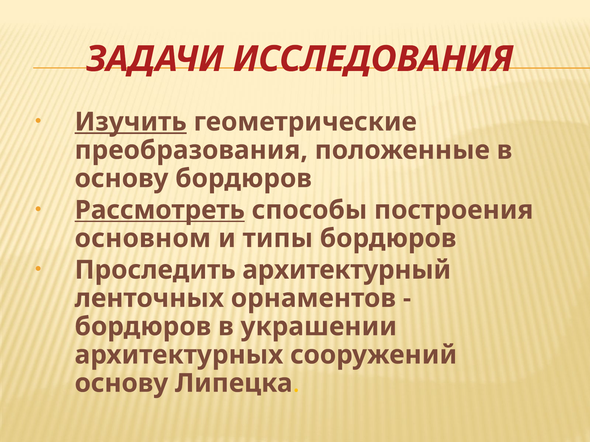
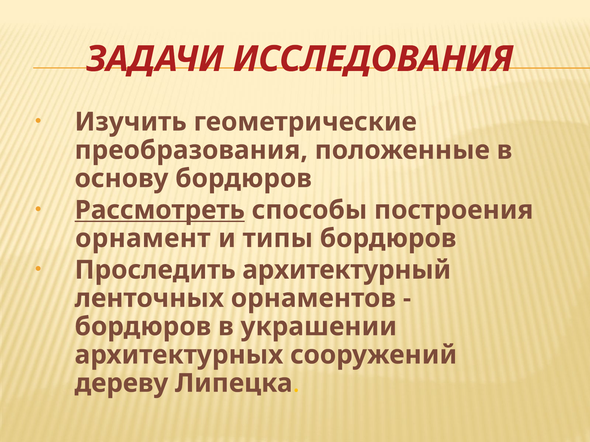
Изучить underline: present -> none (131, 122)
основном: основном -> орнамент (143, 239)
основу: основу -> дереву (121, 384)
